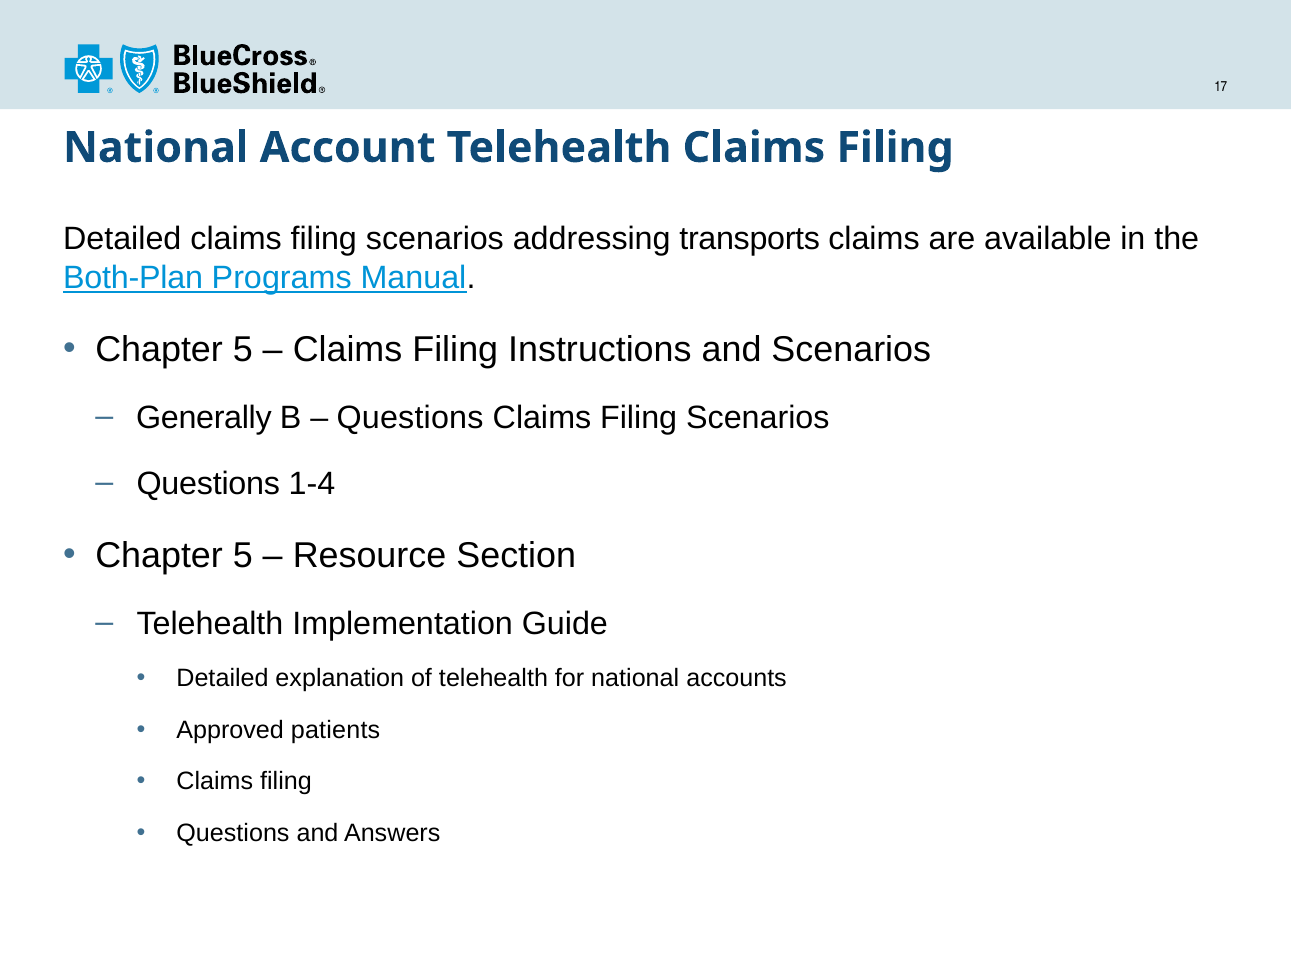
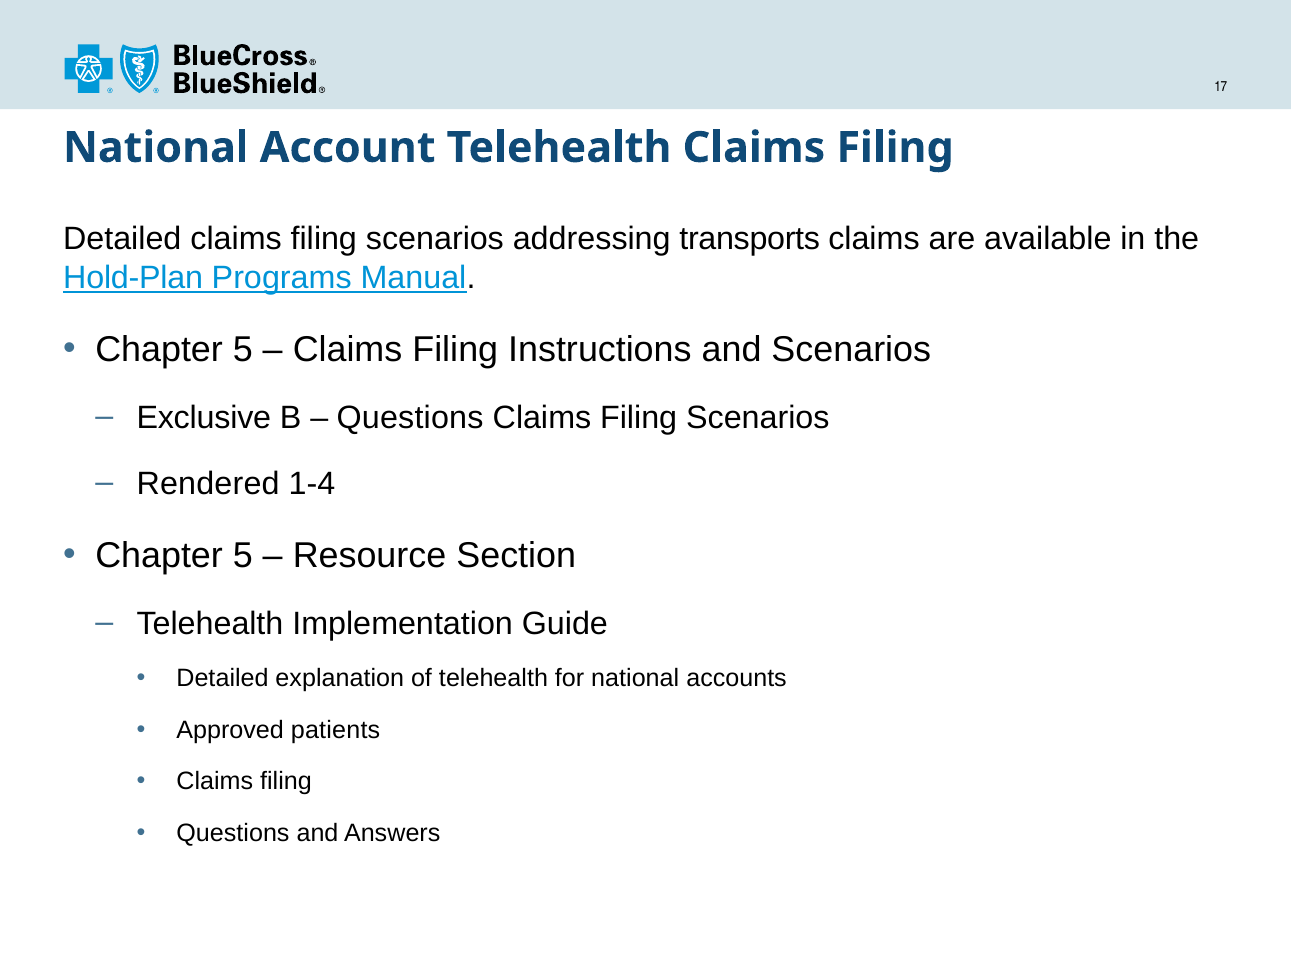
Both-Plan: Both-Plan -> Hold-Plan (133, 278)
Generally: Generally -> Exclusive (204, 418)
Questions: Questions -> Rendered (208, 484)
